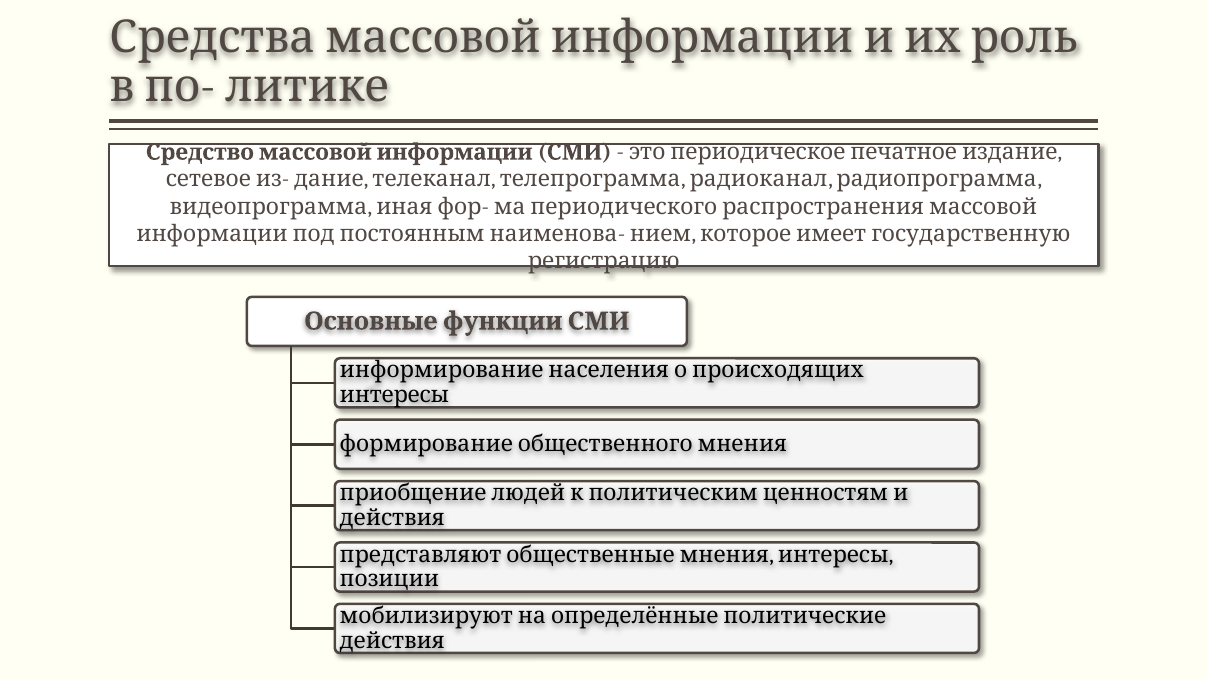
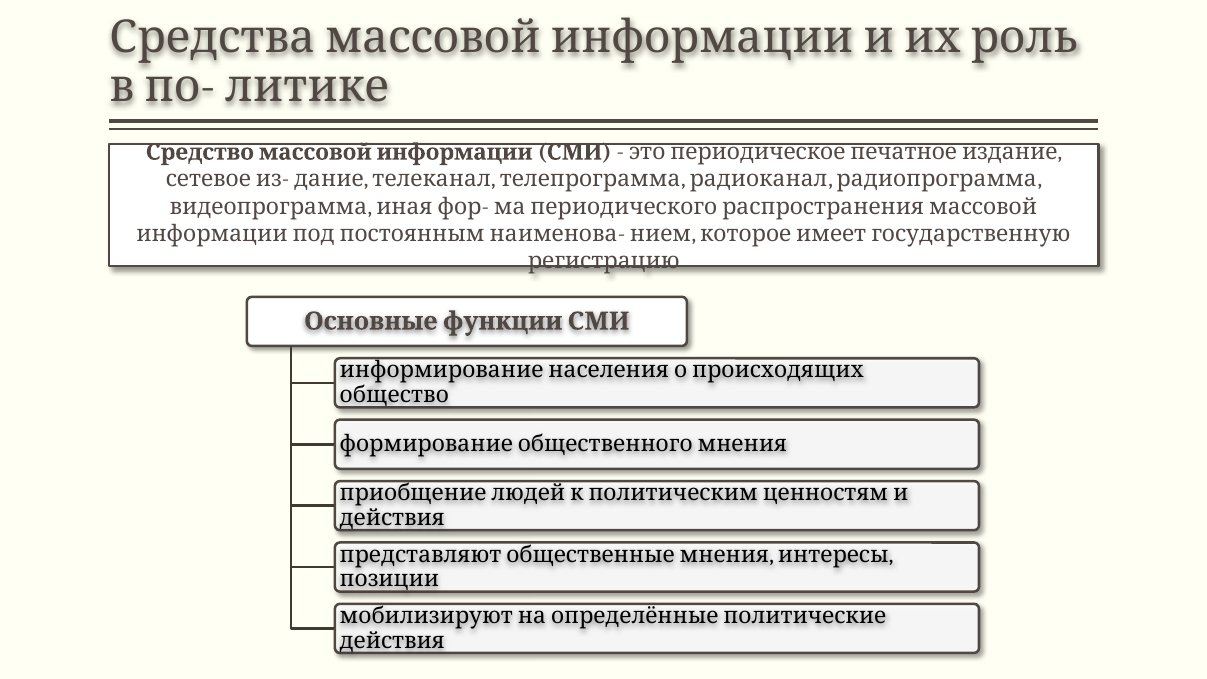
интересы: интересы -> общество (394, 395)
